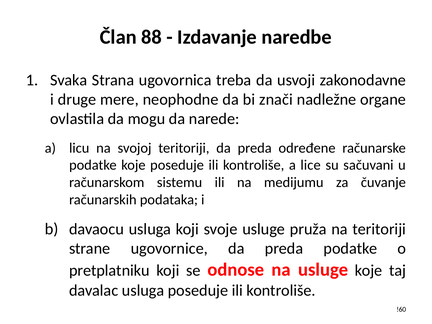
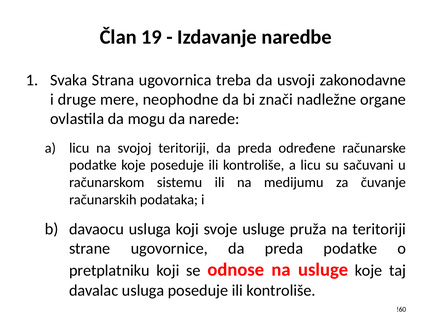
88: 88 -> 19 (152, 37)
kontroliše a lice: lice -> licu (311, 165)
